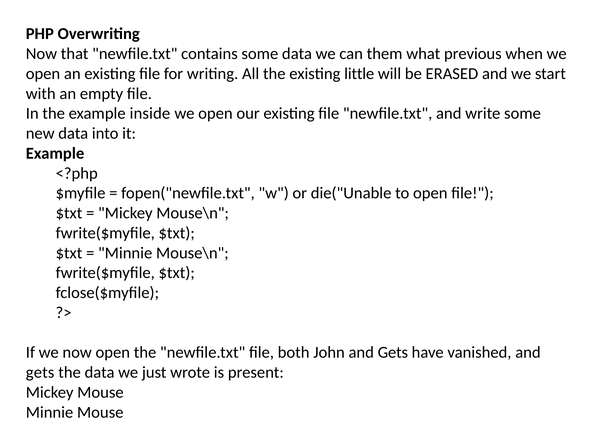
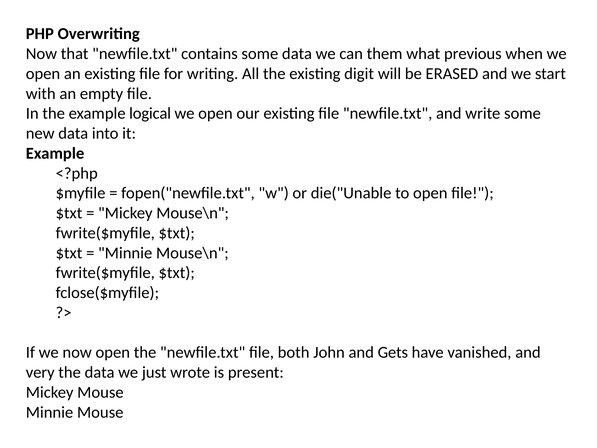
little: little -> digit (359, 74)
inside: inside -> logical (150, 113)
gets: gets -> very (40, 372)
